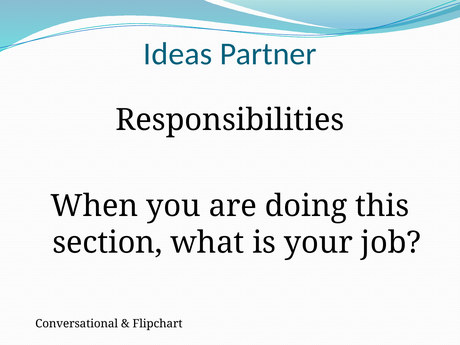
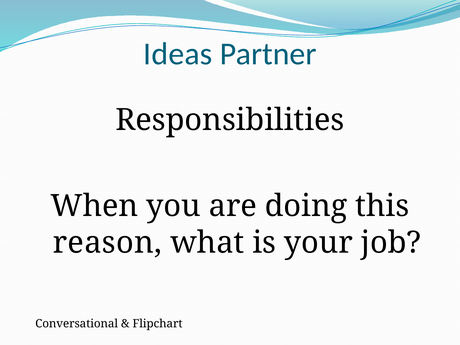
section: section -> reason (107, 243)
